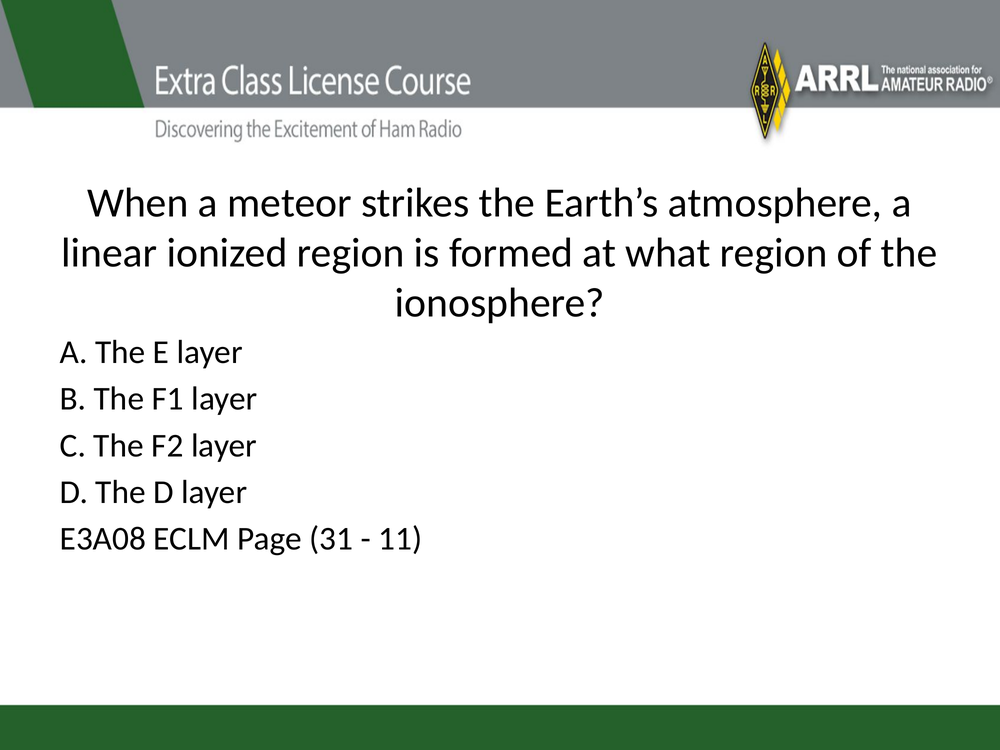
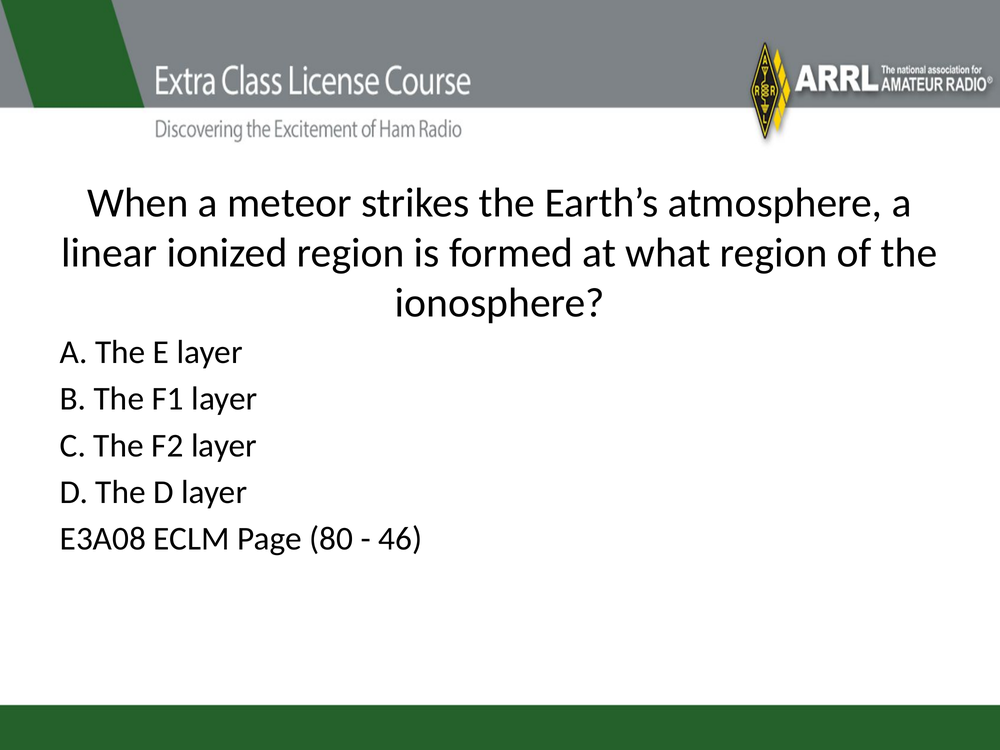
31: 31 -> 80 (331, 539)
11: 11 -> 46 (400, 539)
